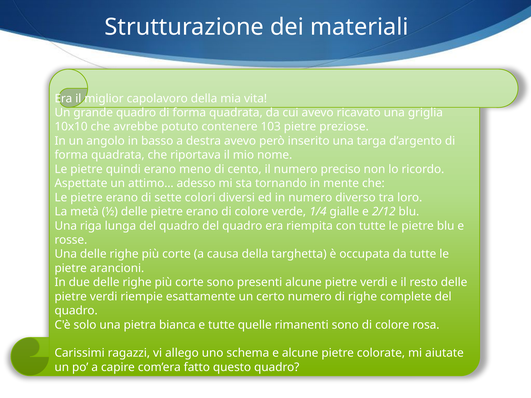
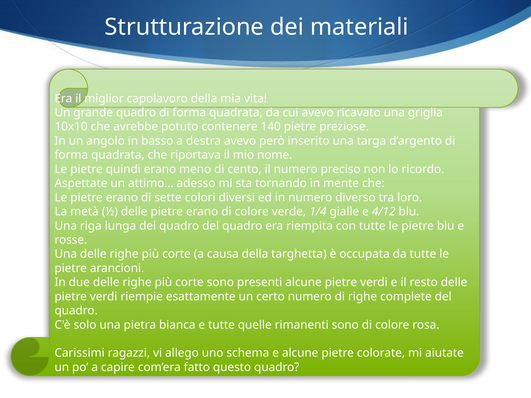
103: 103 -> 140 (271, 127)
2/12: 2/12 -> 4/12 (384, 212)
